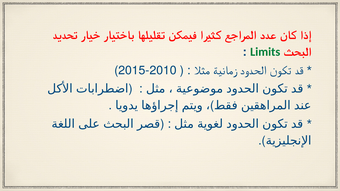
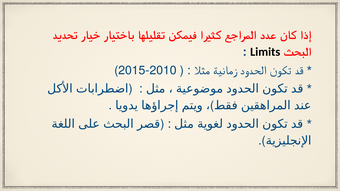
Limits colour: green -> black (265, 52)
